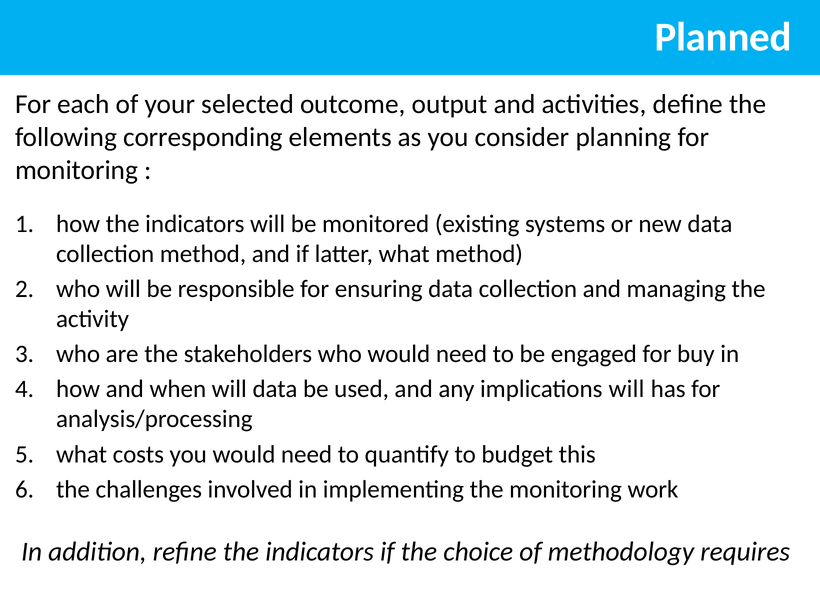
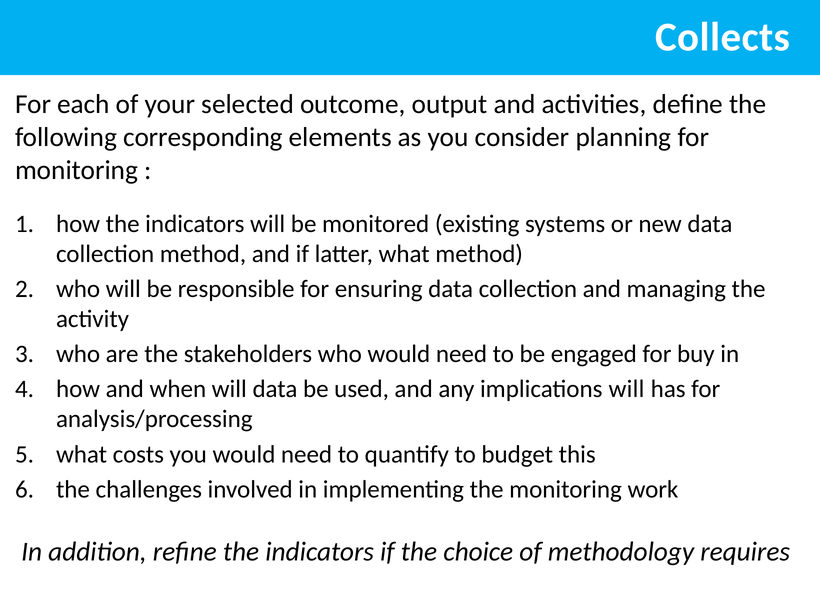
Planned: Planned -> Collects (723, 37)
